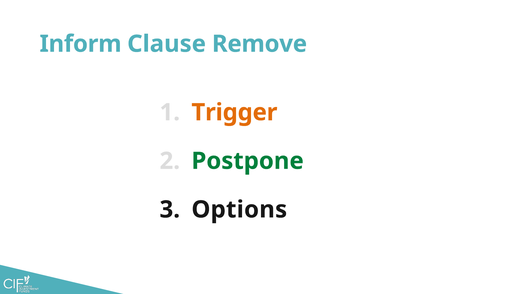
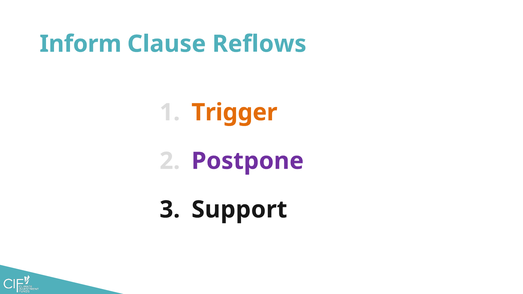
Remove: Remove -> Reflows (259, 44)
Postpone colour: green -> purple (248, 161)
Options: Options -> Support (239, 210)
